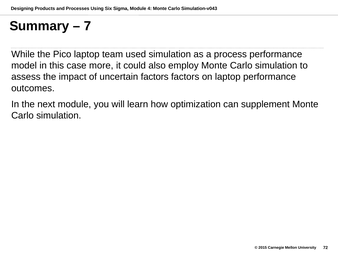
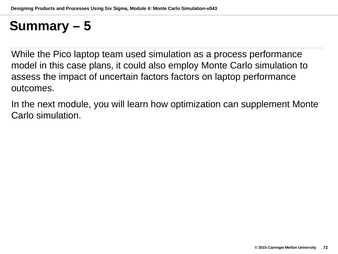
7: 7 -> 5 (87, 26)
more: more -> plans (101, 65)
